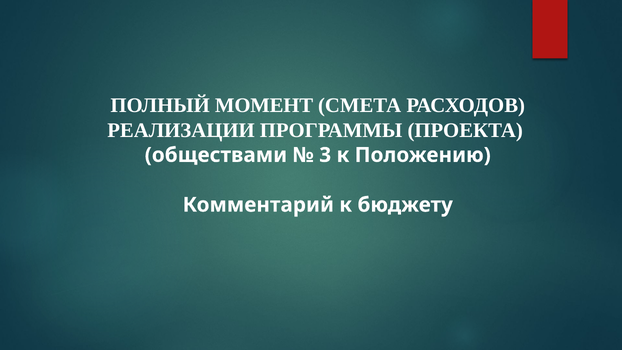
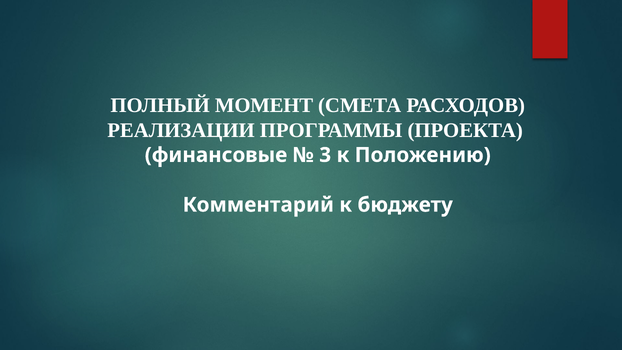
обществами: обществами -> финансовые (216, 155)
